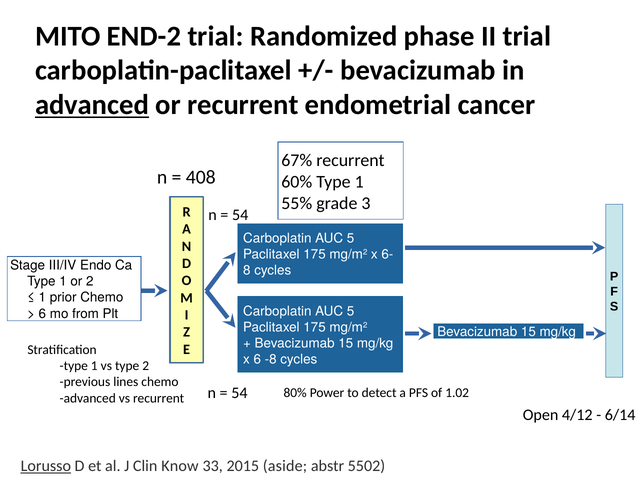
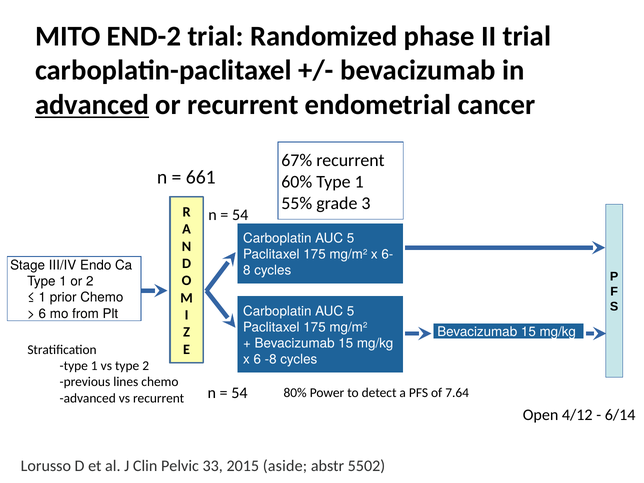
408: 408 -> 661 (201, 177)
1.02: 1.02 -> 7.64 (457, 393)
Lorusso underline: present -> none (46, 466)
Know: Know -> Pelvic (180, 466)
